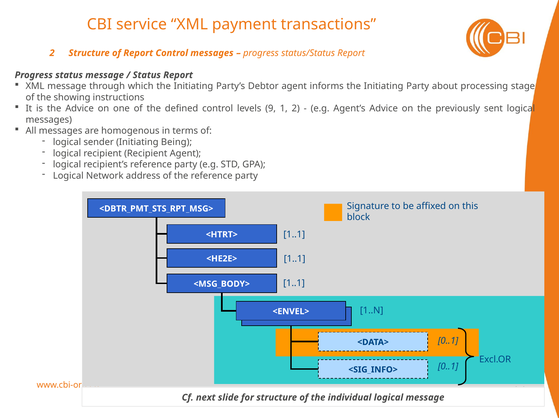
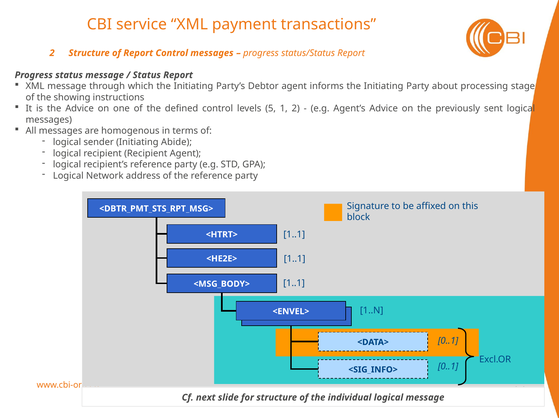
9: 9 -> 5 (271, 109)
Being: Being -> Abide (177, 142)
